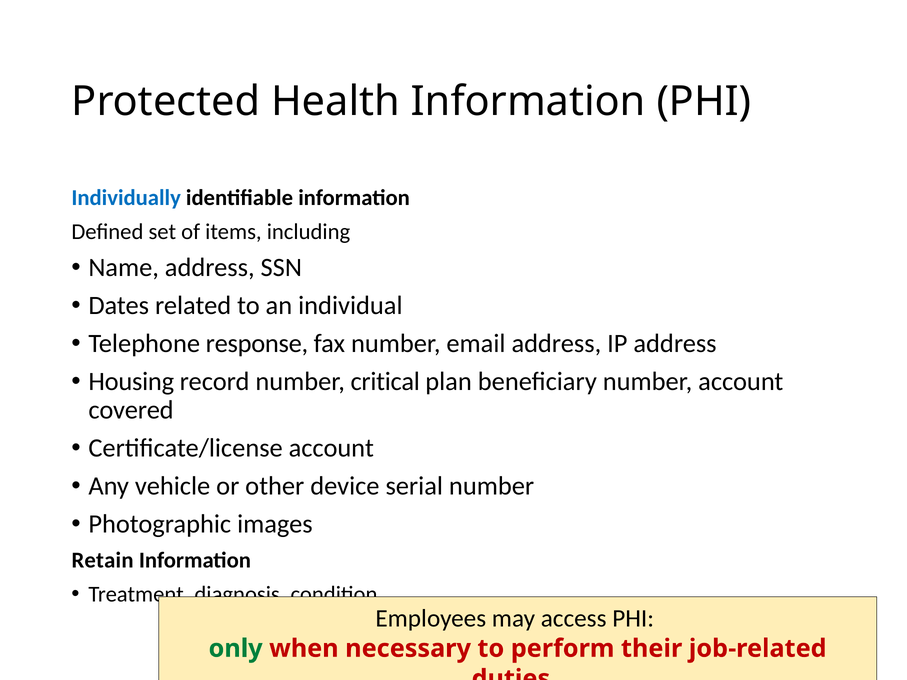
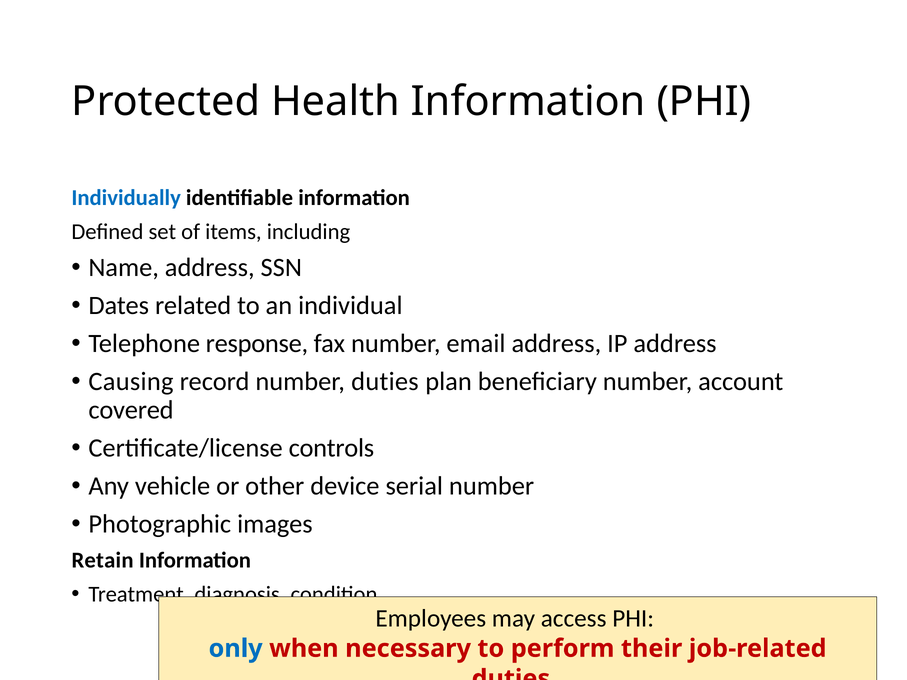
Housing: Housing -> Causing (131, 382)
number critical: critical -> duties (385, 382)
Certificate/license account: account -> controls (331, 448)
only colour: green -> blue (236, 649)
